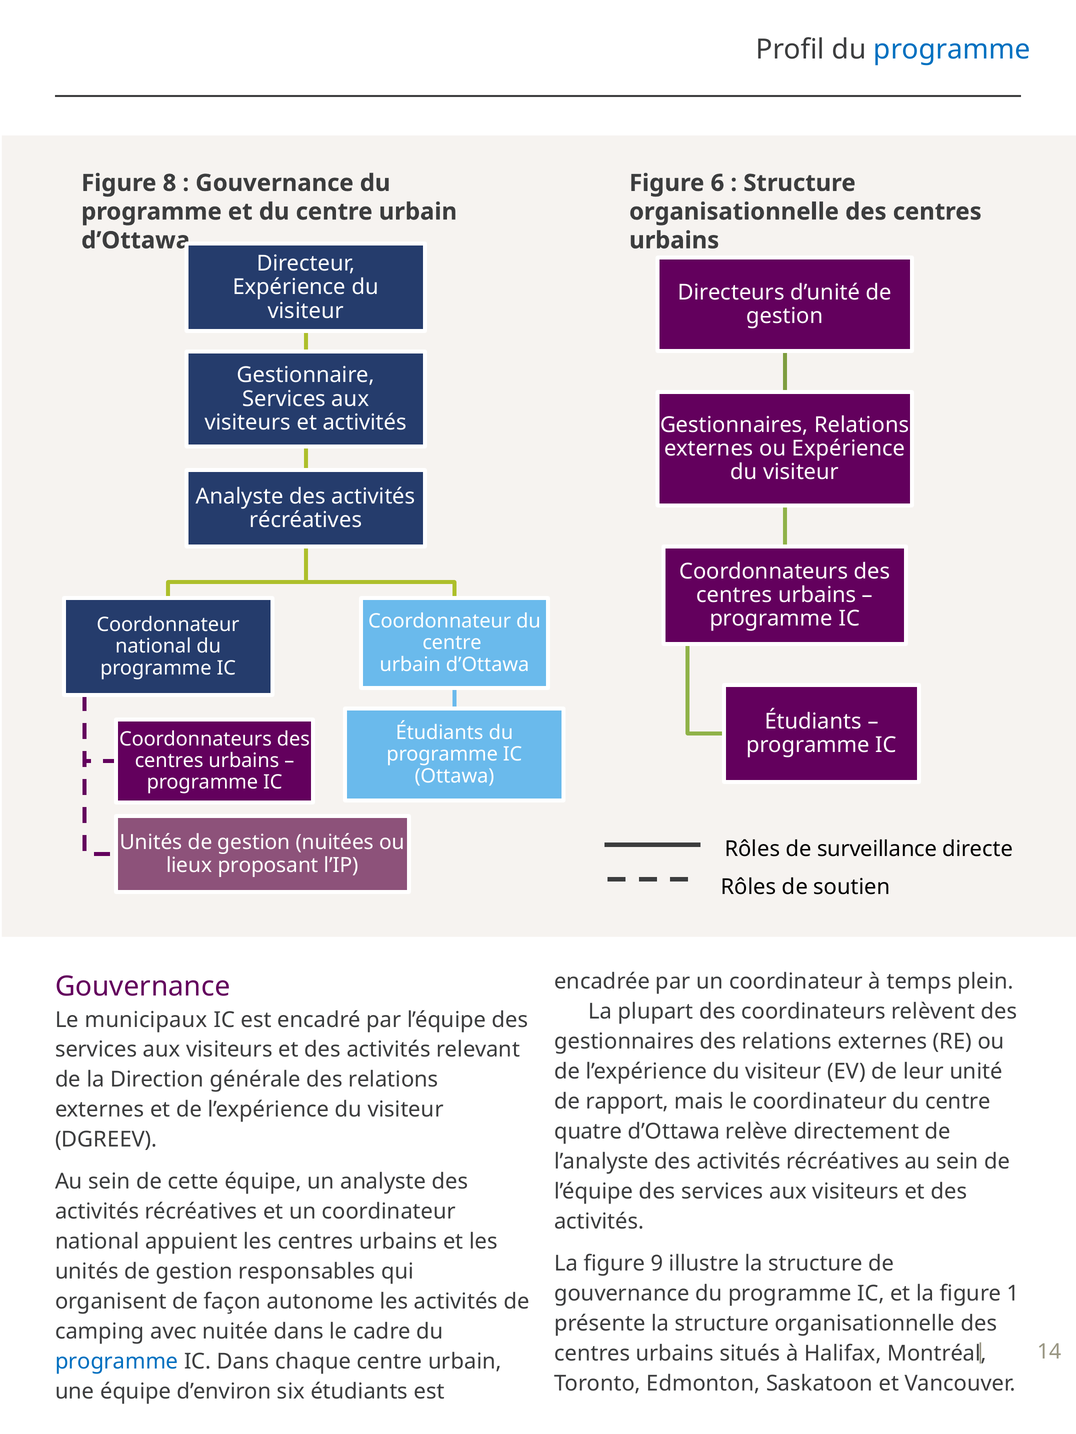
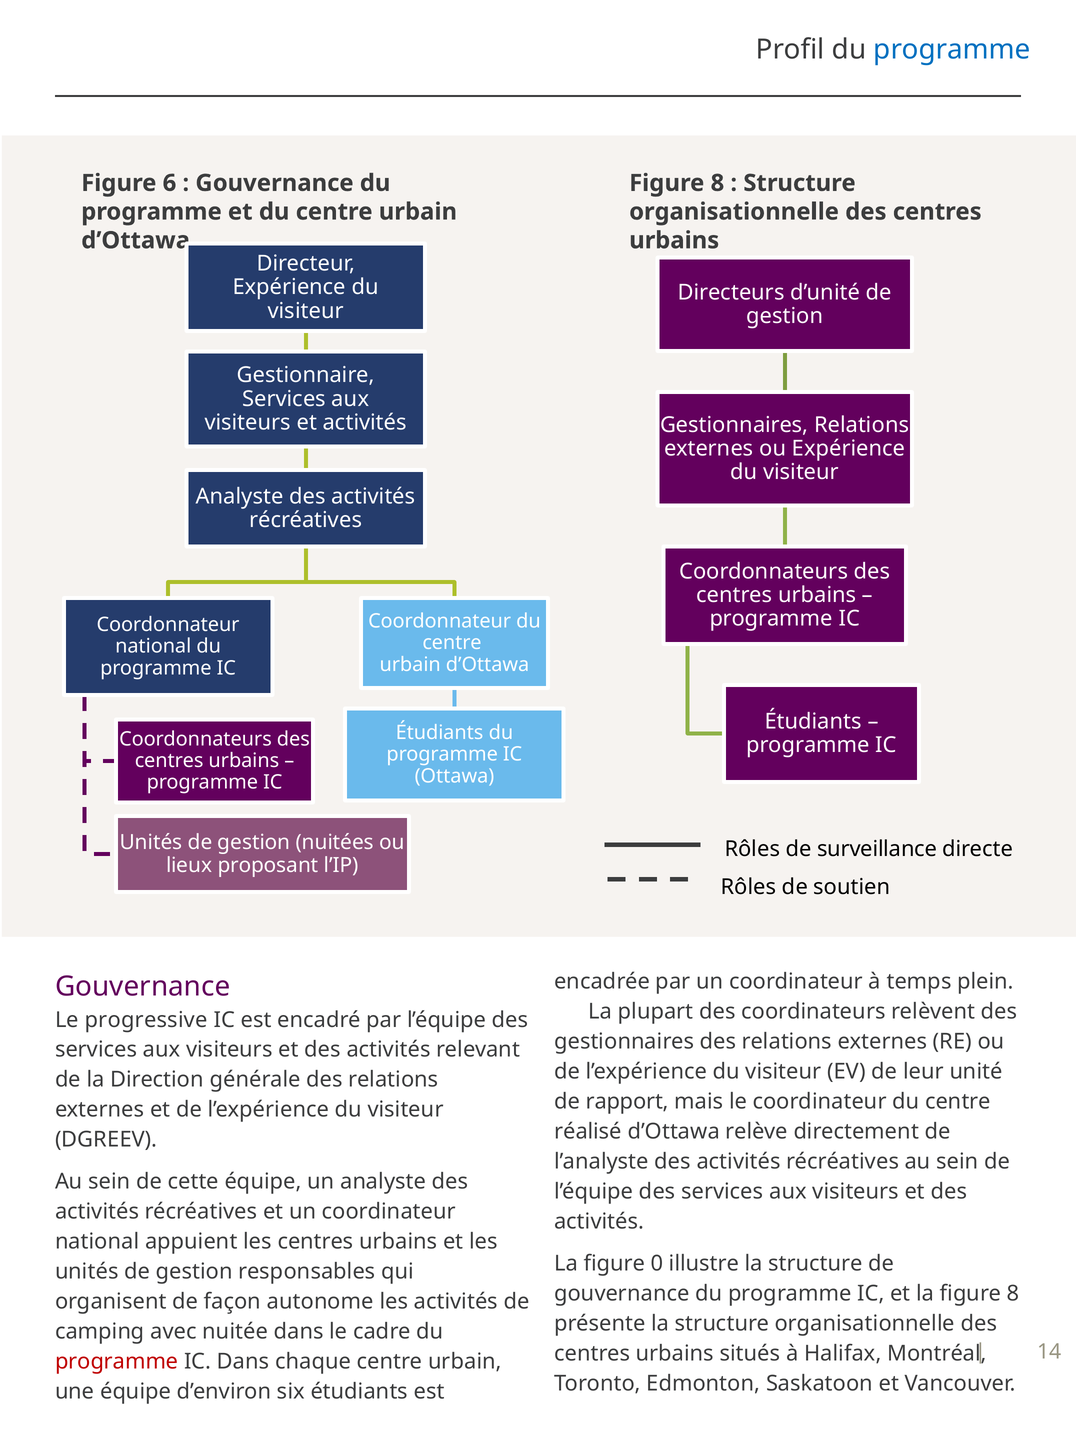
8: 8 -> 6 (169, 183)
6: 6 -> 8 (717, 183)
municipaux: municipaux -> progressive (146, 1020)
quatre: quatre -> réalisé (588, 1132)
9: 9 -> 0 (657, 1264)
la figure 1: 1 -> 8 (1013, 1294)
programme colour: blue -> red (117, 1362)
